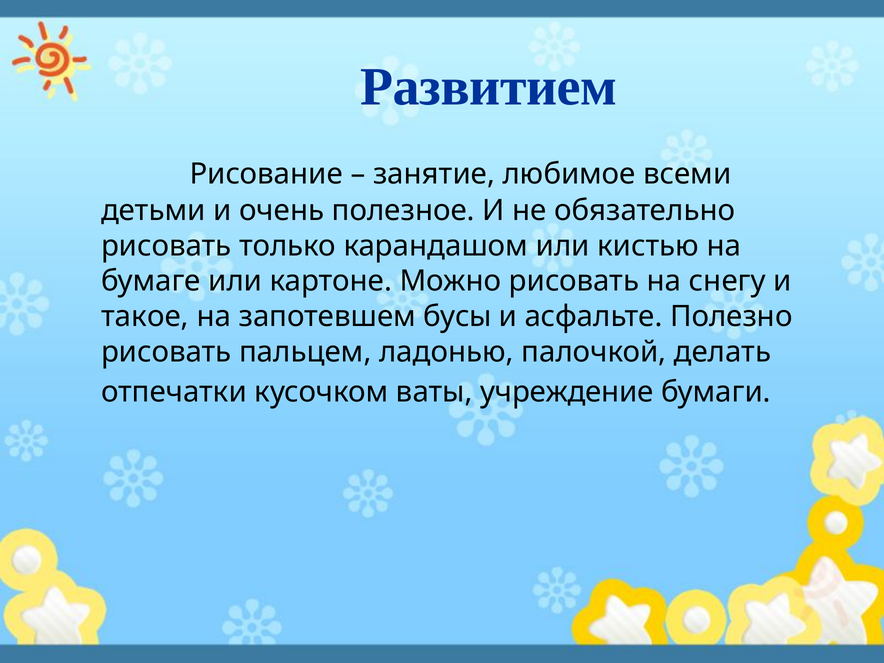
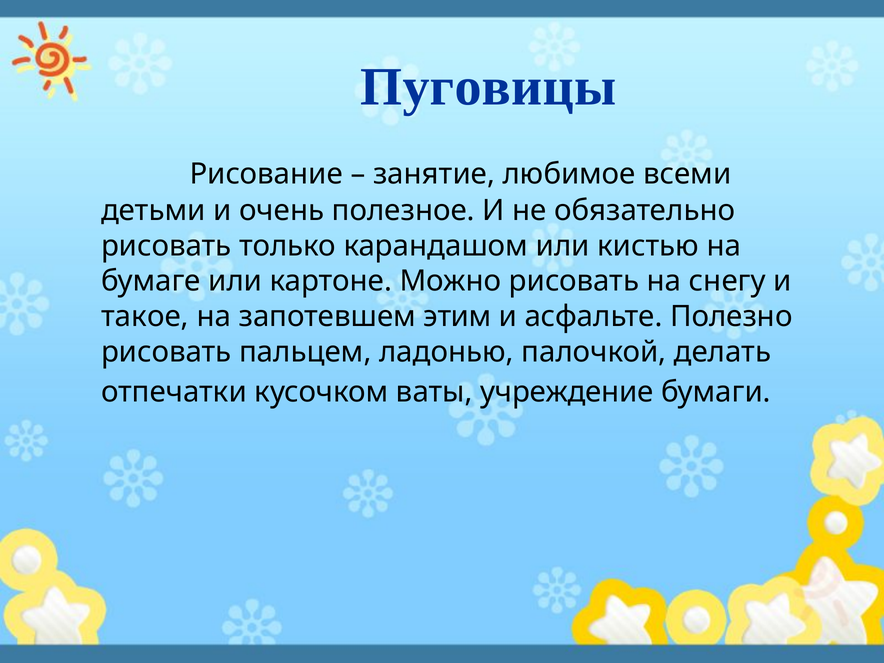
Развитием: Развитием -> Пуговицы (488, 87)
бусы: бусы -> этим (457, 317)
